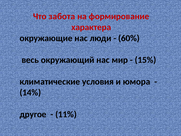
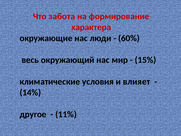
юмора: юмора -> влияет (137, 82)
